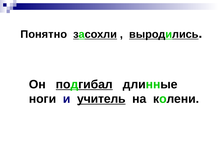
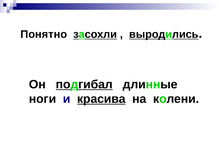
учитель: учитель -> красива (101, 99)
